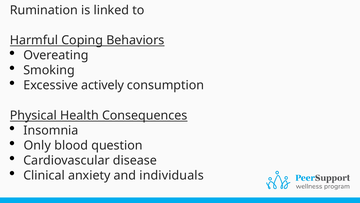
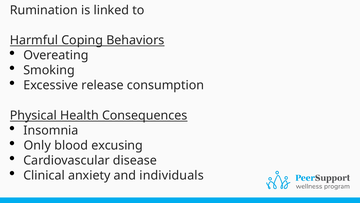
actively: actively -> release (103, 85)
question: question -> excusing (117, 145)
